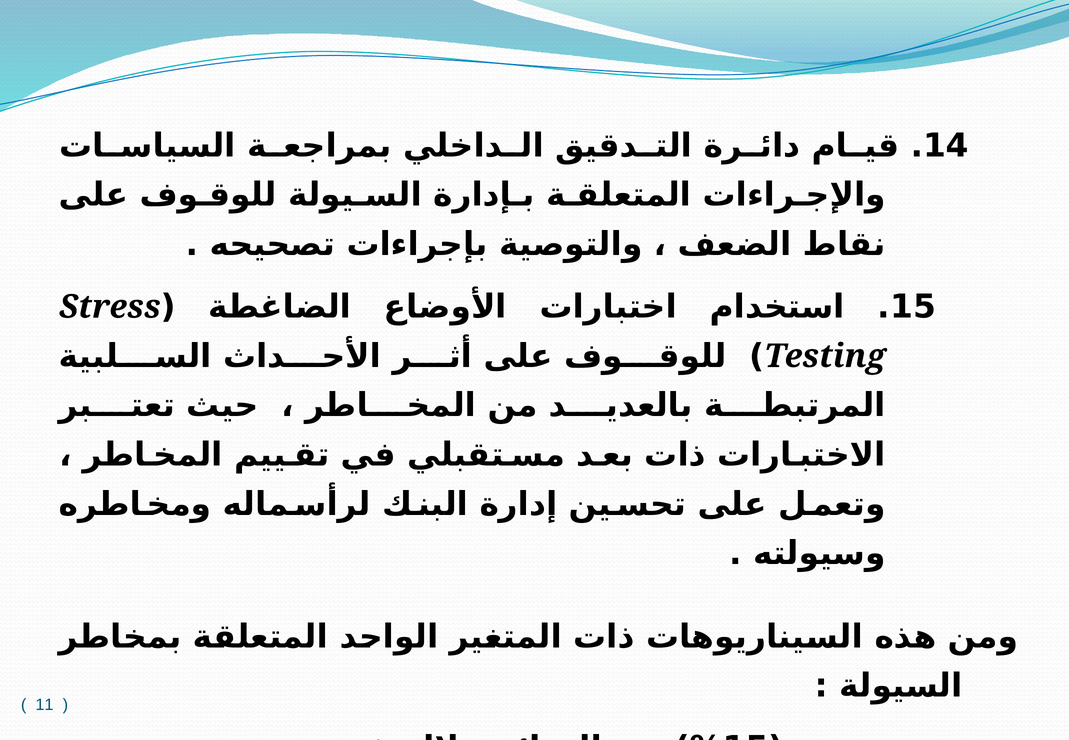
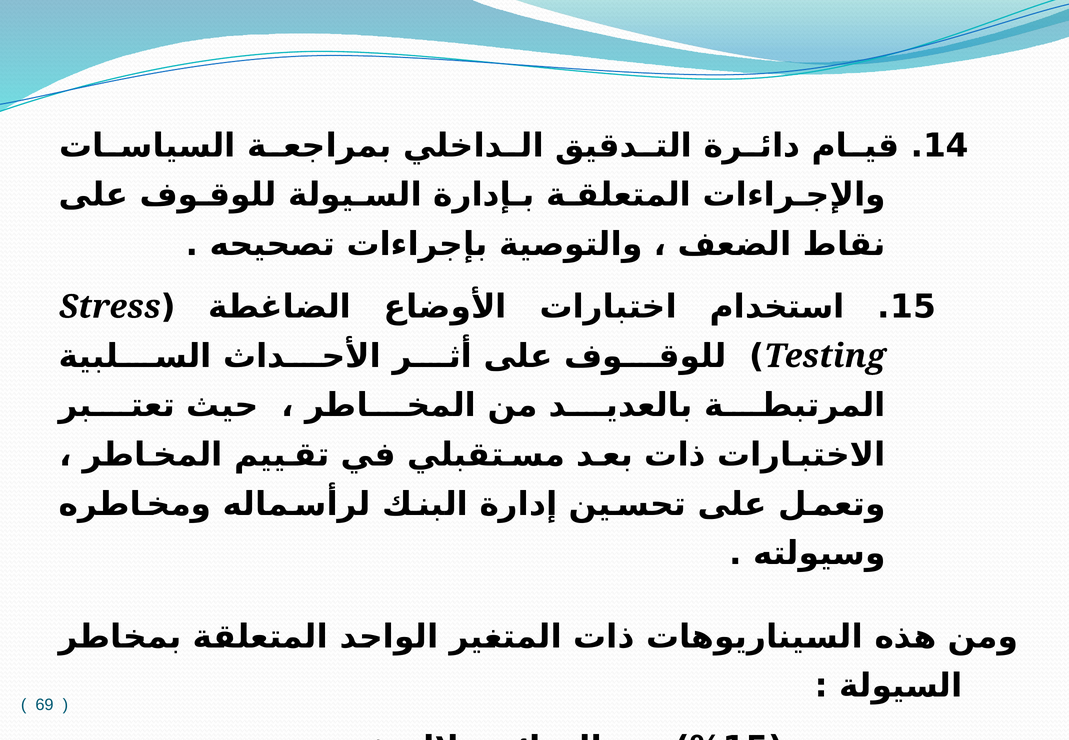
11: 11 -> 69 (45, 705)
